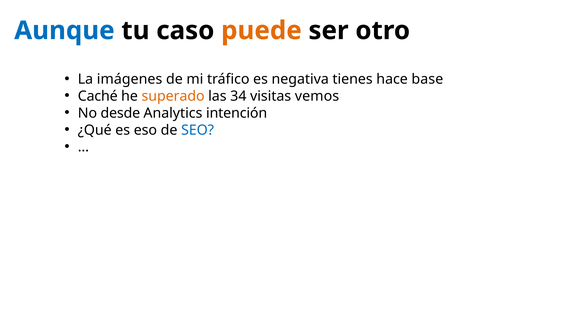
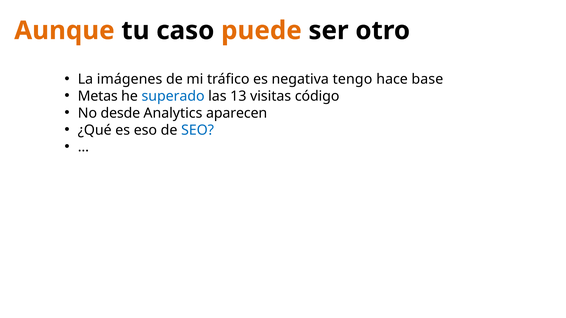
Aunque colour: blue -> orange (64, 31)
tienes: tienes -> tengo (352, 79)
Caché: Caché -> Metas (98, 96)
superado colour: orange -> blue (173, 96)
34: 34 -> 13 (238, 96)
vemos: vemos -> código (317, 96)
intención: intención -> aparecen (237, 113)
